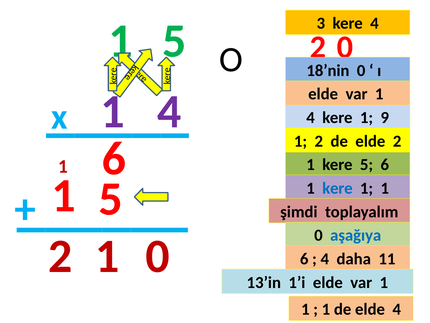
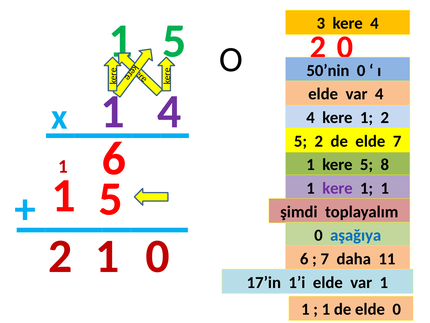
18’nin: 18’nin -> 50’nin (328, 70)
1: 1 -> 4 (379, 94)
kere 1 9: 9 -> 2 (385, 117)
1: 1 -> 5 (300, 141)
elde 2: 2 -> 7 (397, 141)
5 6: 6 -> 8 (385, 165)
kere colour: blue -> purple (337, 188)
4: 4 -> 7 (325, 259)
13’in: 13’in -> 17’in (264, 282)
elde 4: 4 -> 0 (397, 309)
